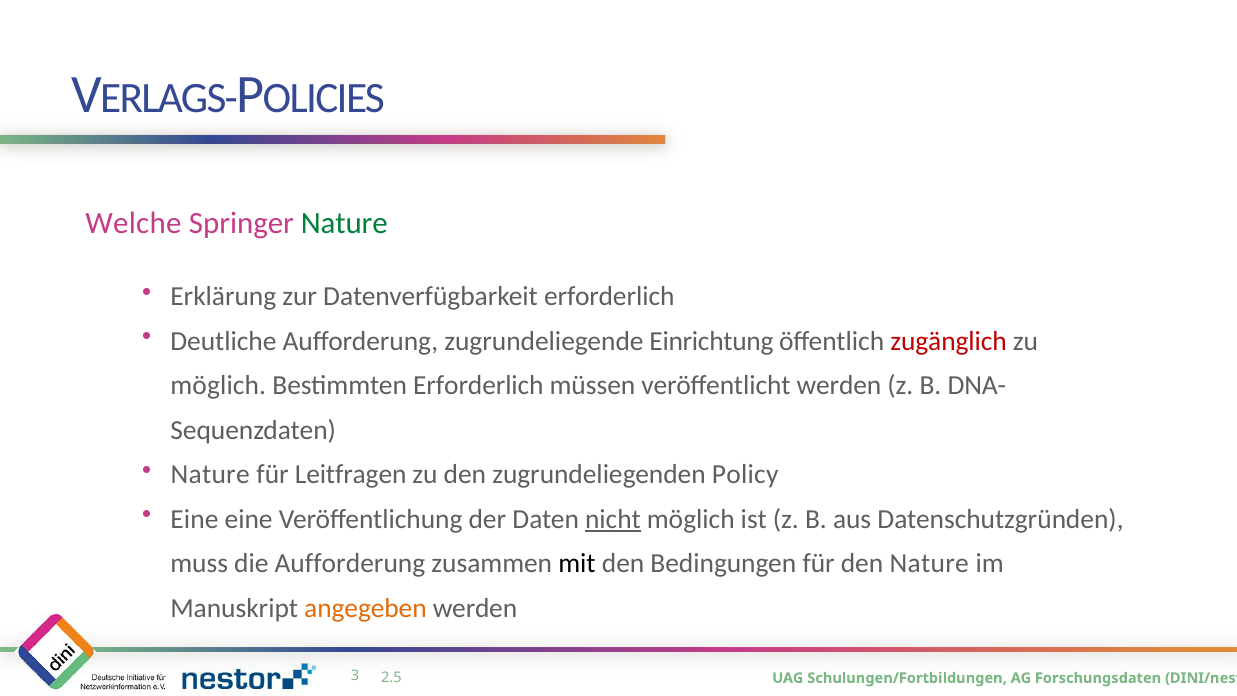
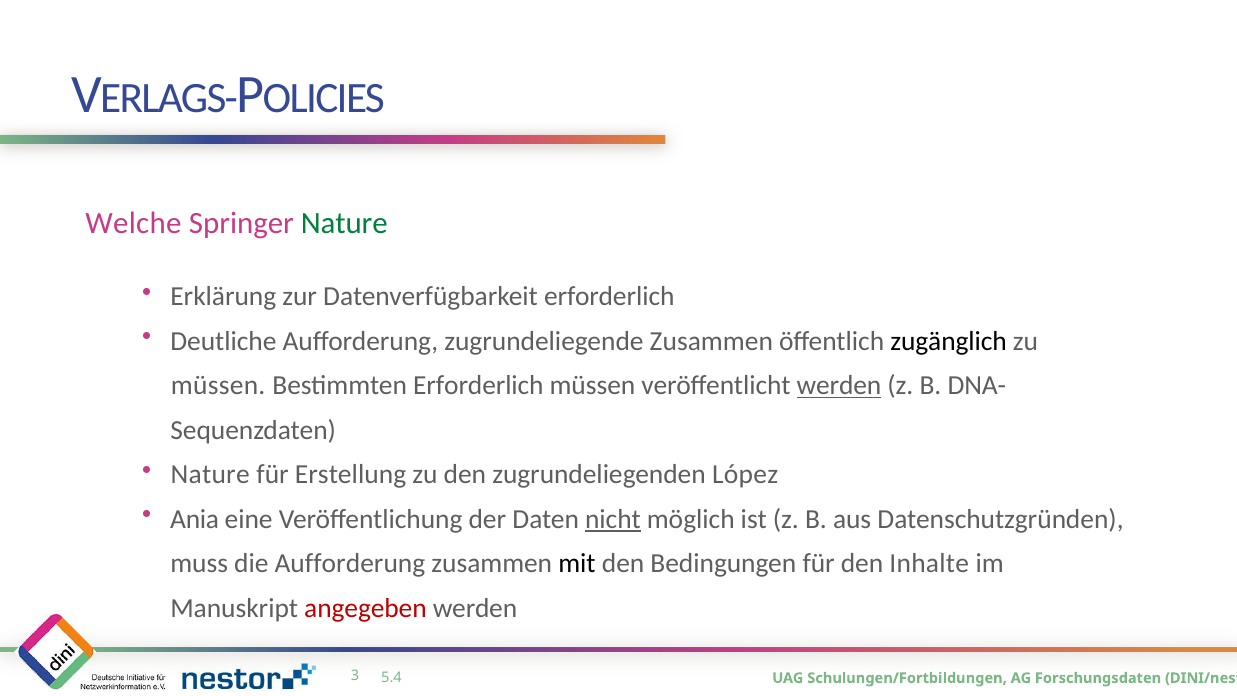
zugrundeliegende Einrichtung: Einrichtung -> Zusammen (711, 341)
zugänglich colour: red -> black (949, 341)
möglich: möglich -> müssen (218, 386)
werden underline: none -> present (839, 386)
Leitfragen: Leitfragen -> Erstellung (351, 475)
Policy: Policy -> López (745, 475)
Eine: Eine -> Ania (195, 519)
den Nature: Nature -> Inhalte (929, 564)
angegeben colour: orange -> red (365, 608)
2.5: 2.5 -> 5.4 (392, 677)
